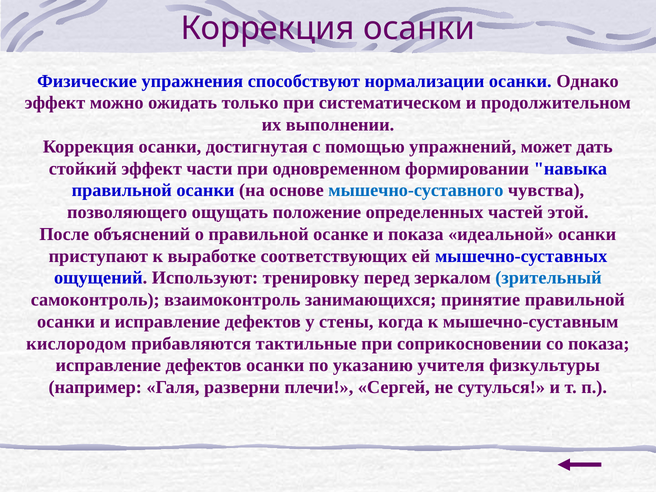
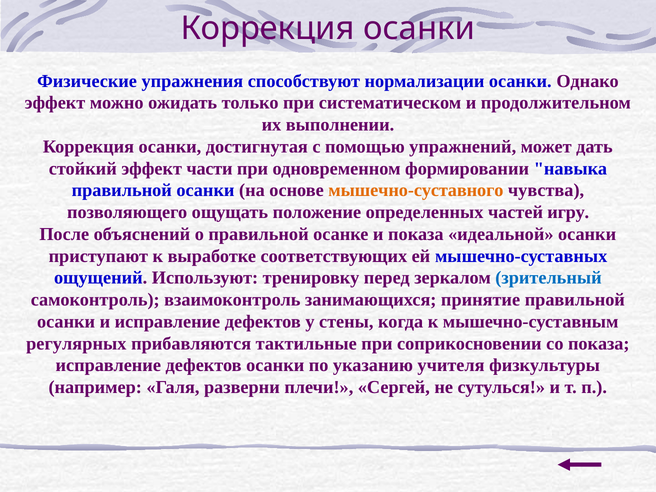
мышечно-суставного colour: blue -> orange (416, 190)
этой: этой -> игру (568, 212)
кислородом: кислородом -> регулярных (76, 344)
